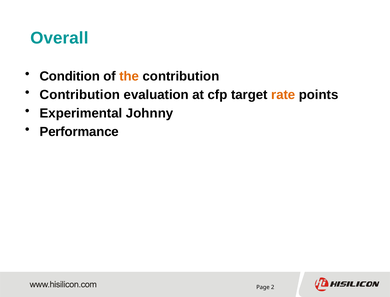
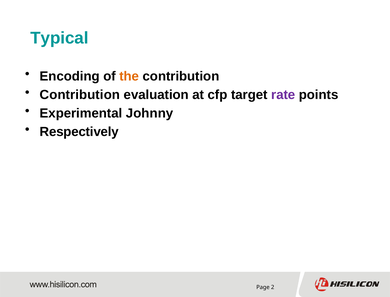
Overall: Overall -> Typical (59, 38)
Condition: Condition -> Encoding (70, 76)
rate colour: orange -> purple (283, 94)
Performance: Performance -> Respectively (79, 131)
